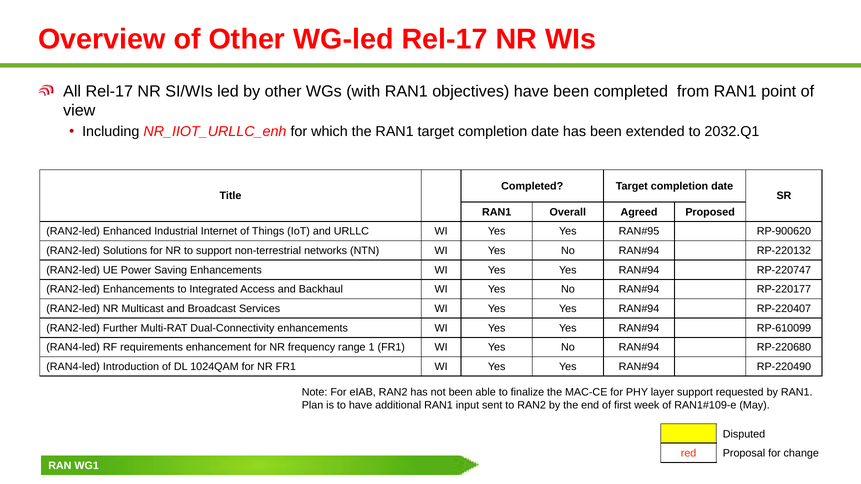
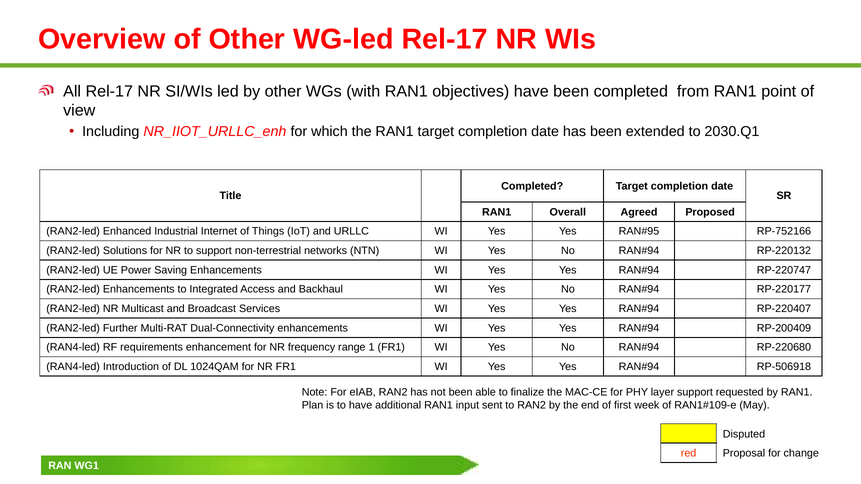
2032.Q1: 2032.Q1 -> 2030.Q1 (732, 132)
RP-900620: RP-900620 -> RP-752166 (784, 231)
RP-610099: RP-610099 -> RP-200409 (784, 328)
RP-220490: RP-220490 -> RP-506918 (784, 367)
